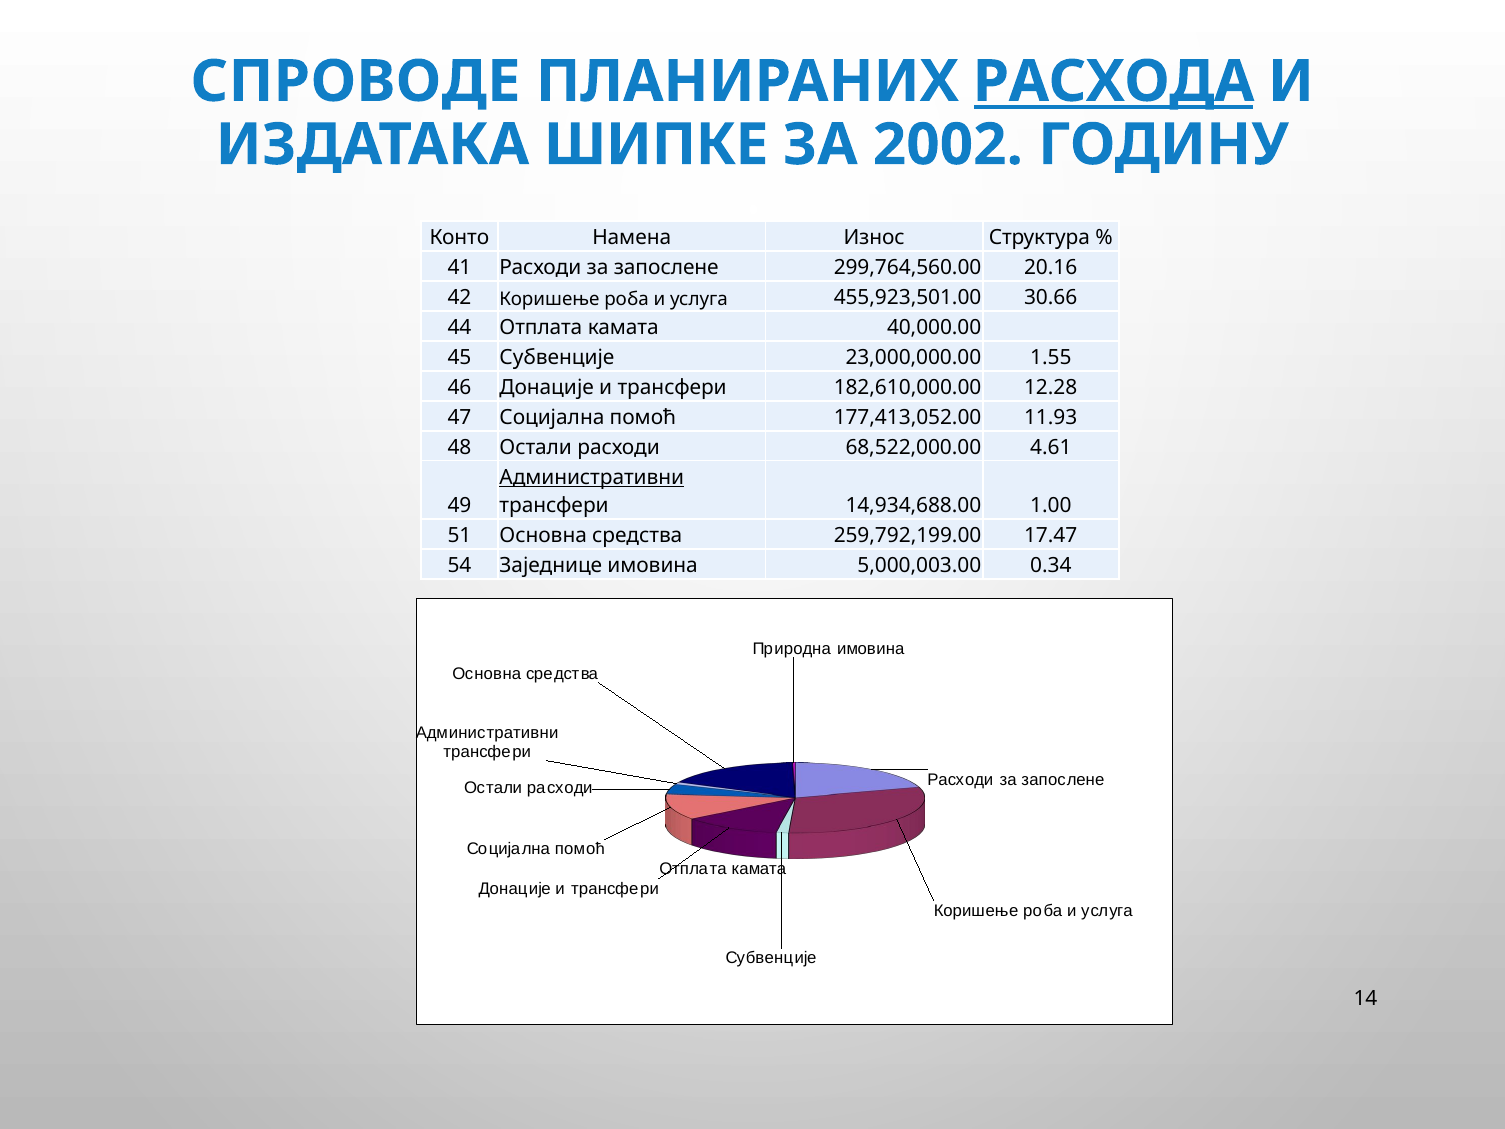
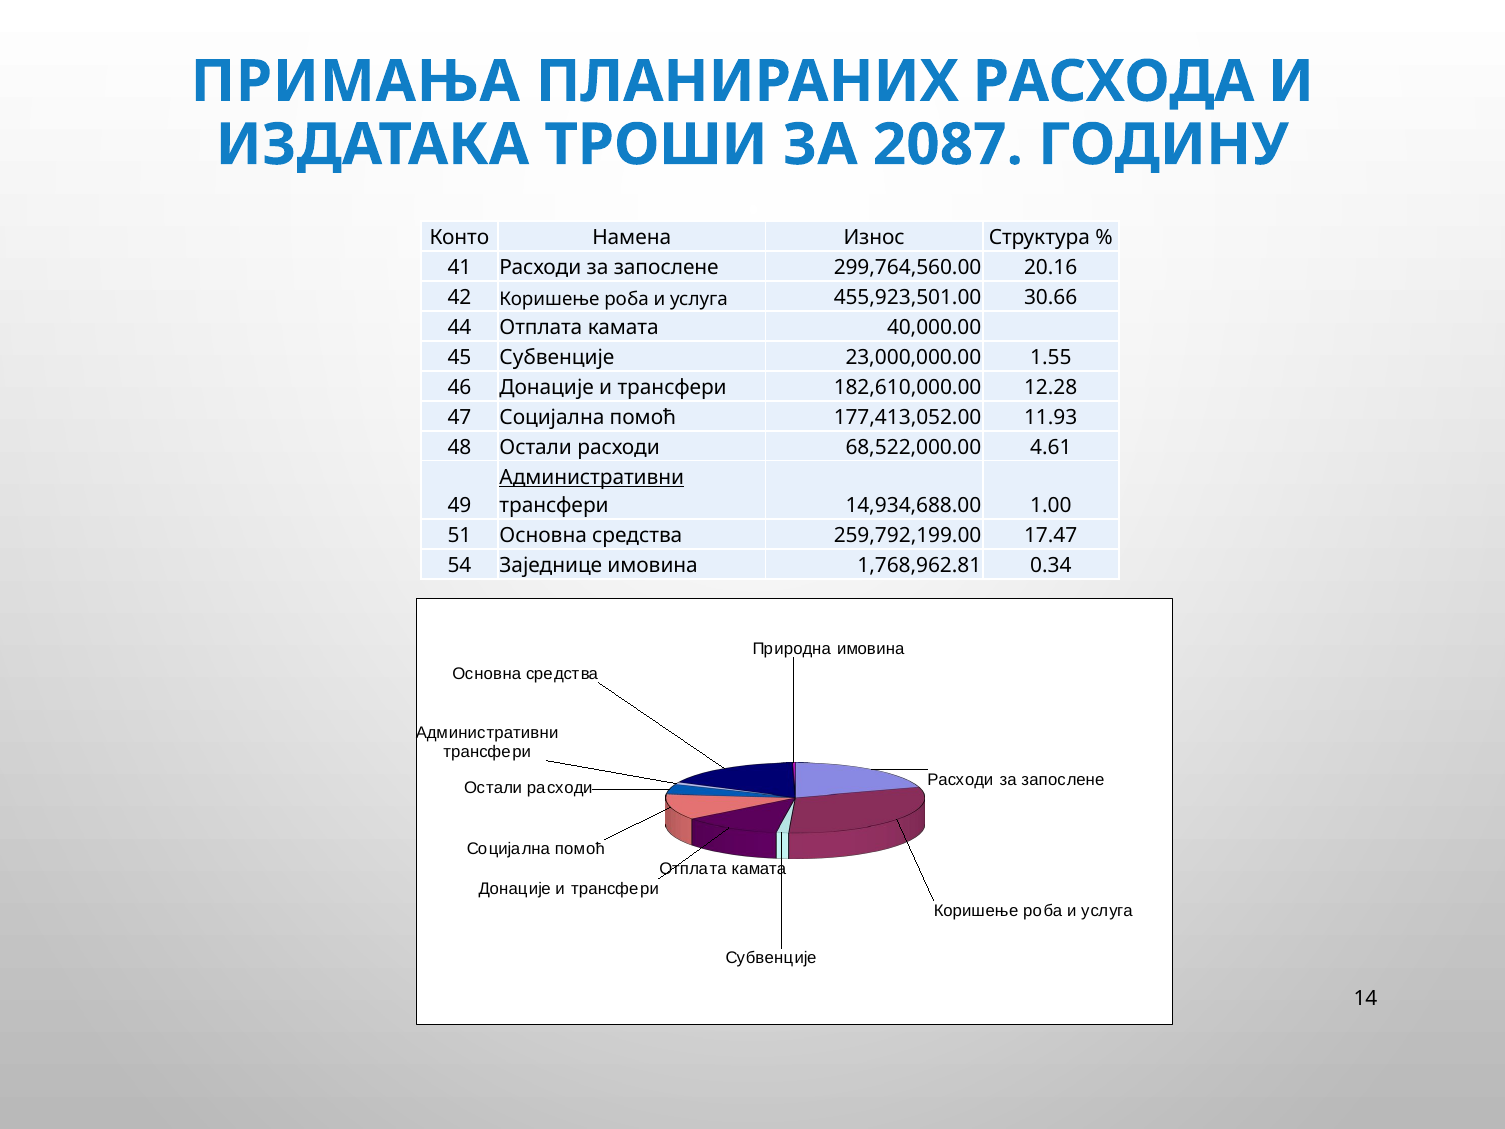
СПРОВОДЕ: СПРОВОДЕ -> ПРИМАЊА (355, 82)
РАСХОДА underline: present -> none (1114, 82)
ШИПКЕ: ШИПКЕ -> ТРОШИ (656, 145)
2002: 2002 -> 2087 (948, 145)
5,000,003.00: 5,000,003.00 -> 1,768,962.81 (919, 566)
